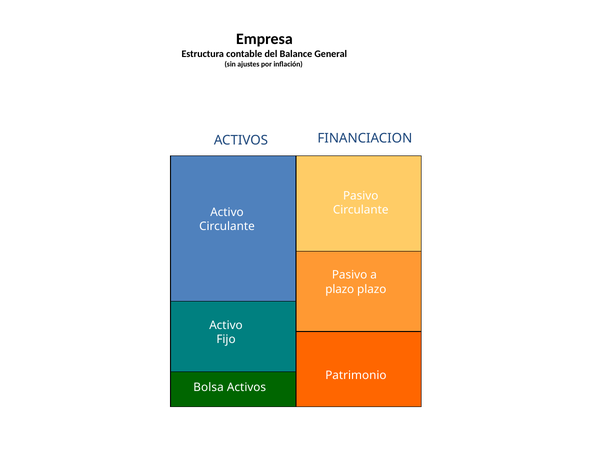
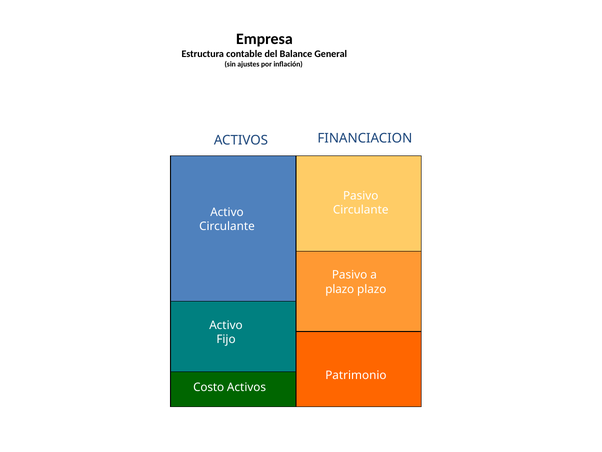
Bolsa: Bolsa -> Costo (209, 387)
